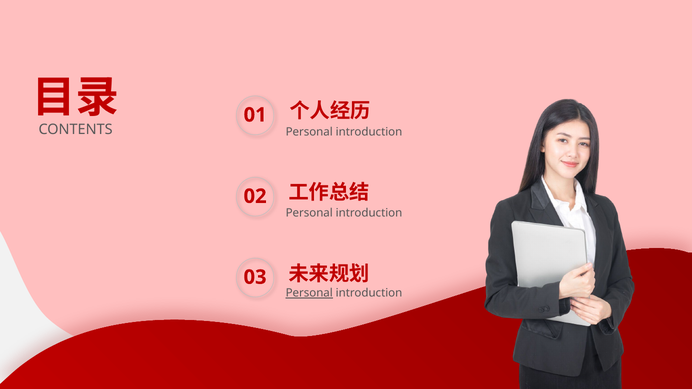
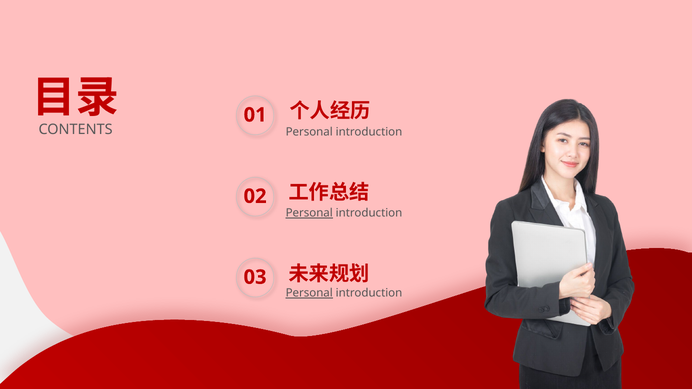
Personal underline: none -> present (309, 213)
